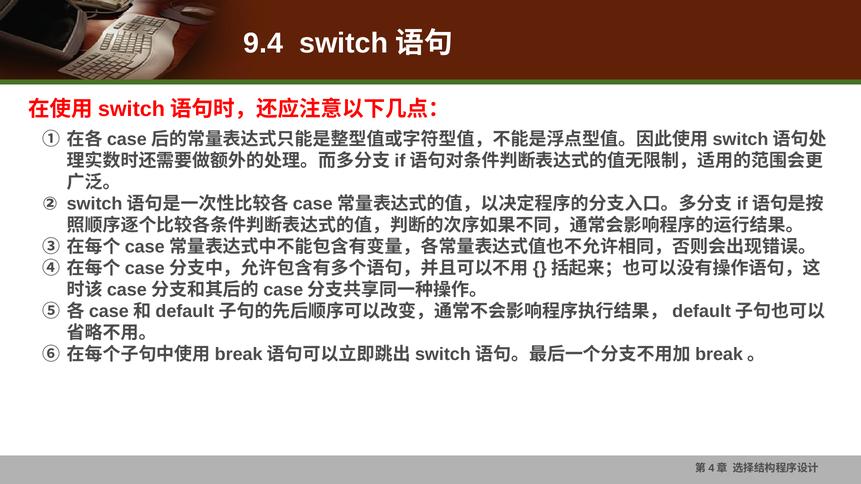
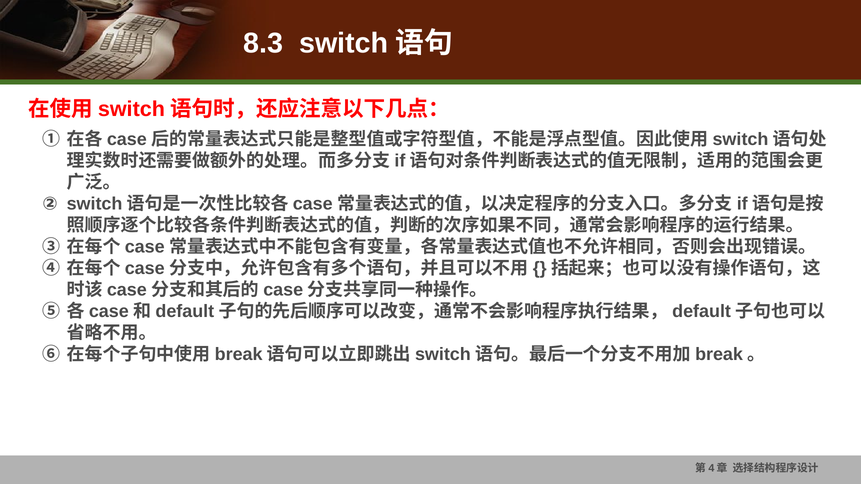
9.4: 9.4 -> 8.3 (263, 43)
